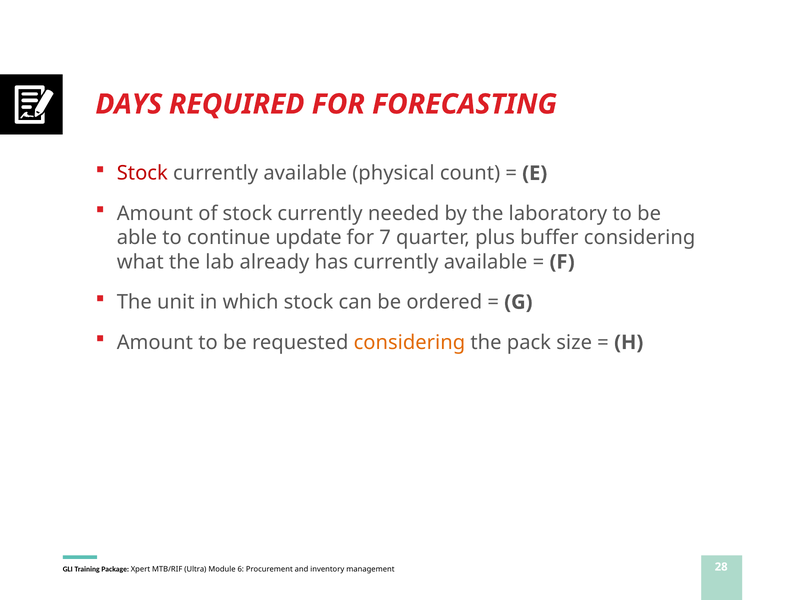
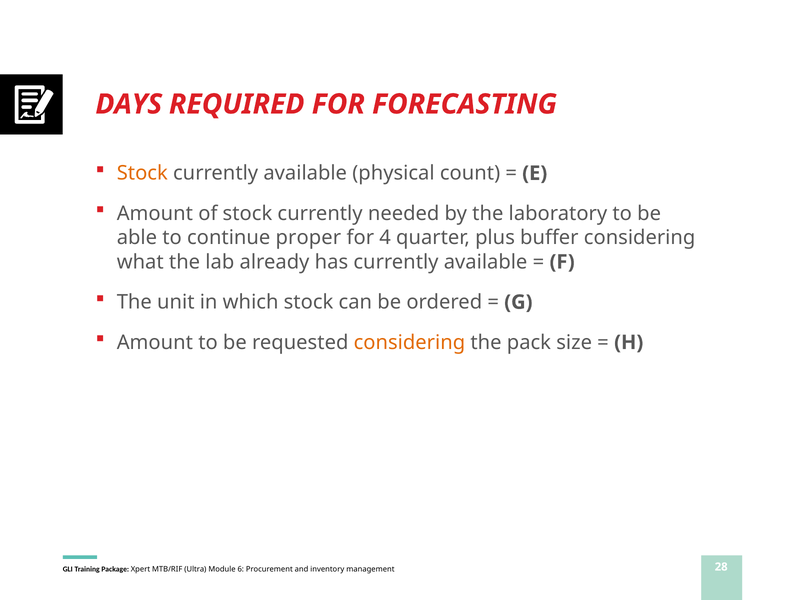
Stock colour: red -> orange (142, 173)
update: update -> proper (308, 238)
7: 7 -> 4 (385, 238)
